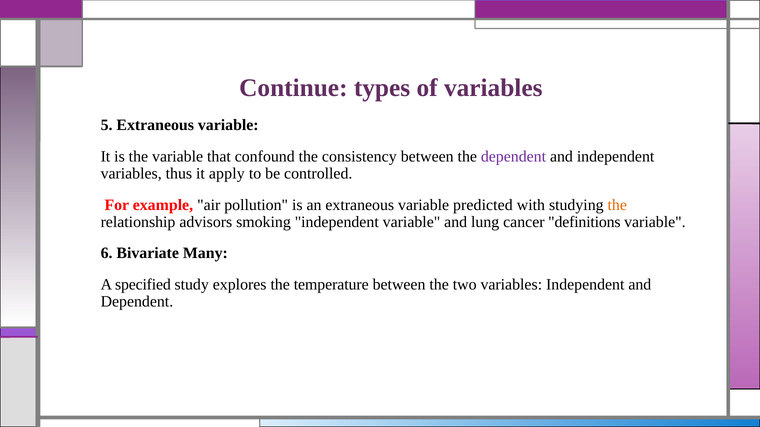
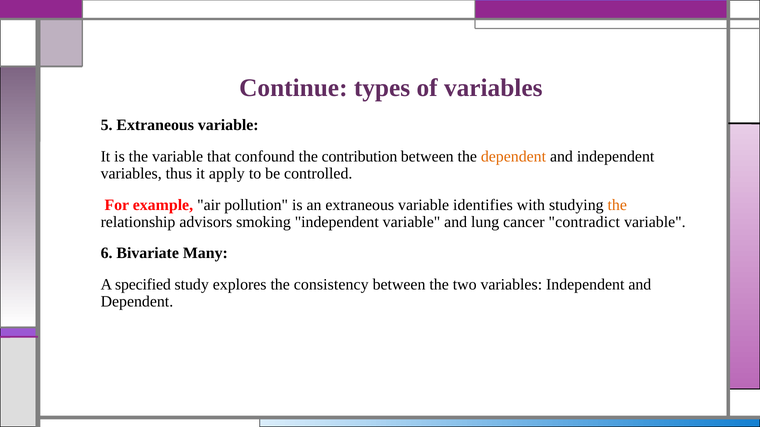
consistency: consistency -> contribution (359, 157)
dependent colour: purple -> orange (513, 157)
predicted: predicted -> identifies (483, 205)
definitions: definitions -> contradict (584, 222)
temperature: temperature -> consistency (331, 285)
